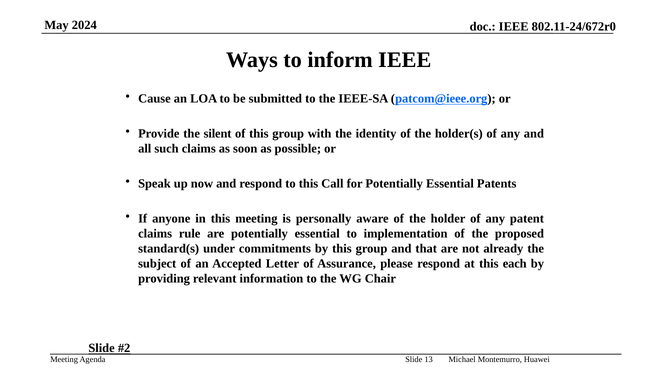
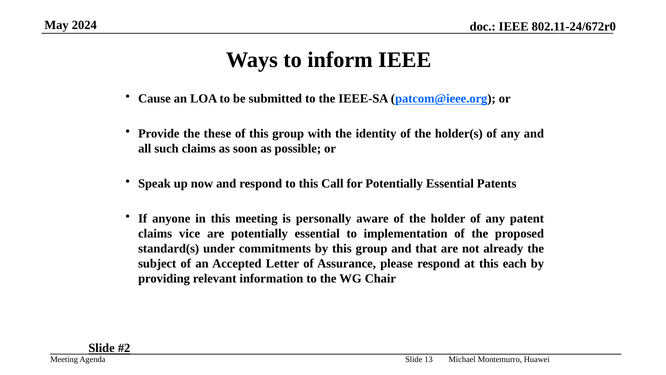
silent: silent -> these (217, 134)
rule: rule -> vice (190, 234)
